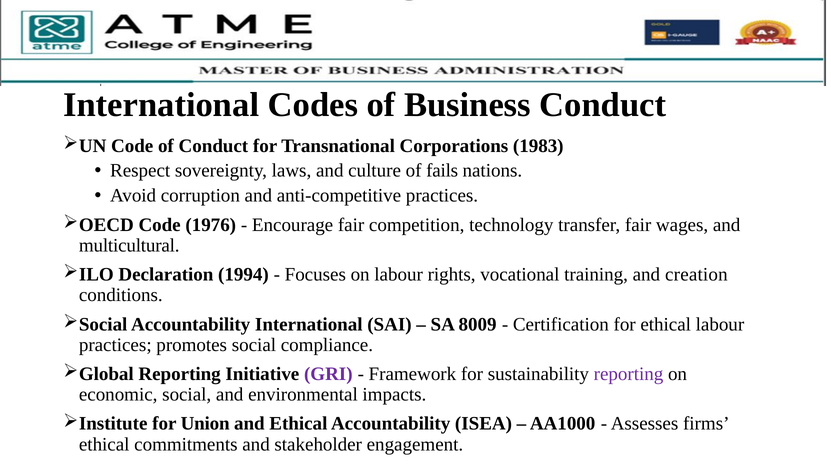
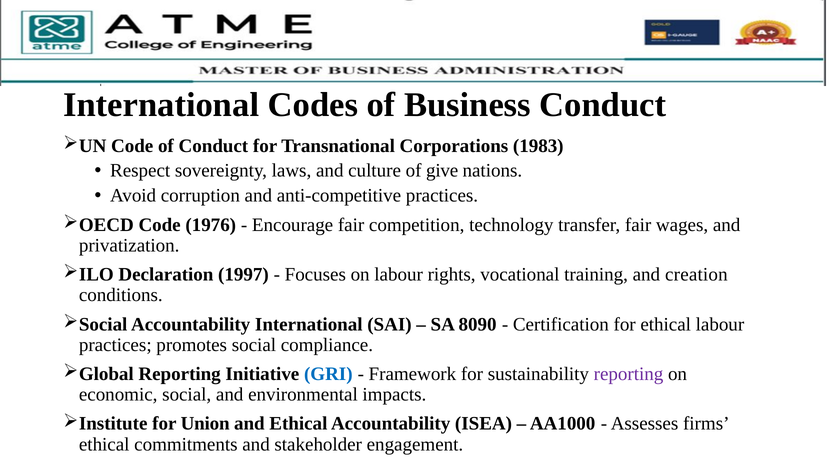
fails: fails -> give (442, 171)
multicultural: multicultural -> privatization (129, 246)
1994: 1994 -> 1997 (243, 275)
8009: 8009 -> 8090 (478, 325)
GRI colour: purple -> blue (328, 374)
